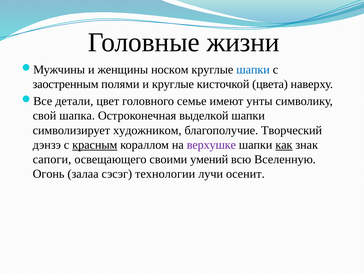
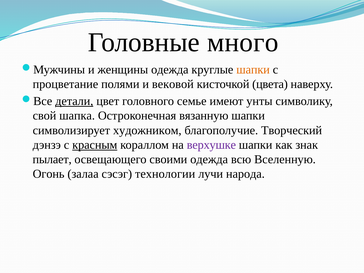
жизни: жизни -> много (243, 42)
женщины носком: носком -> одежда (170, 70)
шапки colour: blue -> orange (253, 70)
заостренным: заостренным -> процветание (65, 84)
и круглые: круглые -> вековой (173, 84)
детали underline: none -> present (74, 101)
выделкой: выделкой -> вязанную (204, 116)
как underline: present -> none (284, 145)
сапоги: сапоги -> пылает (52, 159)
своими умений: умений -> одежда (209, 159)
осенит: осенит -> народа (245, 174)
